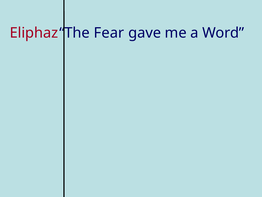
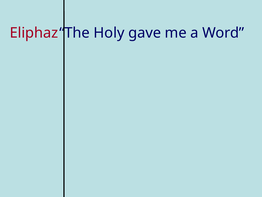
Fear: Fear -> Holy (109, 33)
